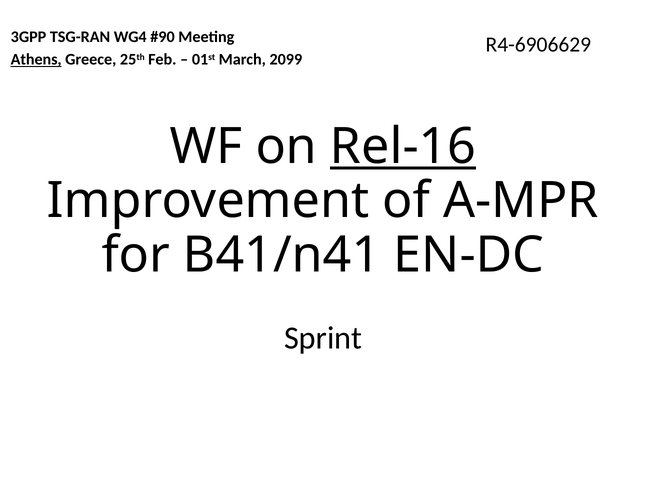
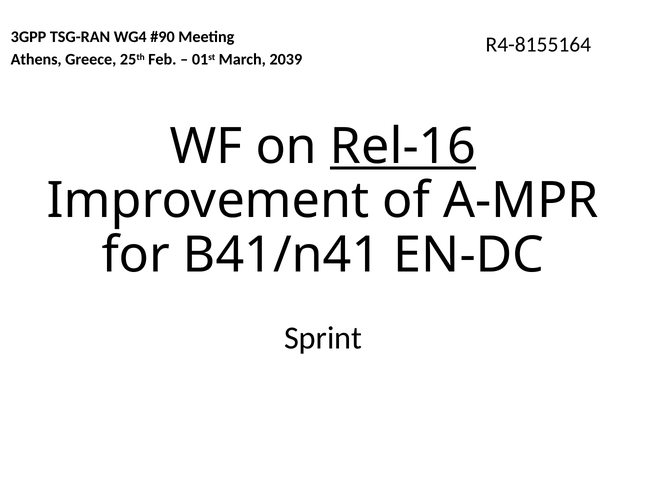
R4-6906629: R4-6906629 -> R4-8155164 (538, 45)
Athens underline: present -> none (36, 59)
2099: 2099 -> 2039 (286, 59)
